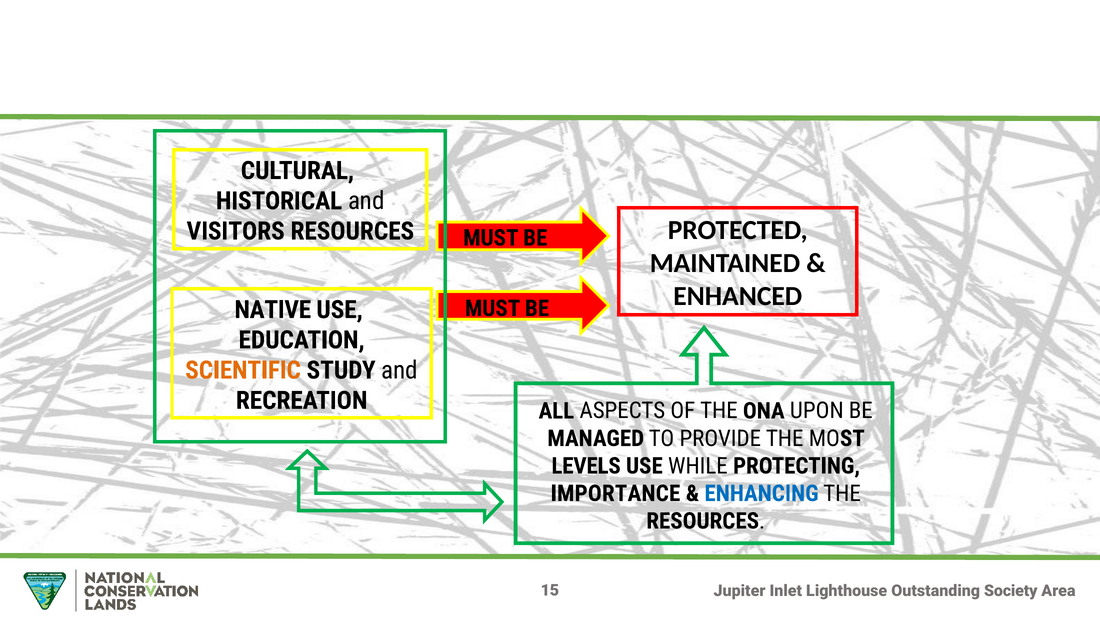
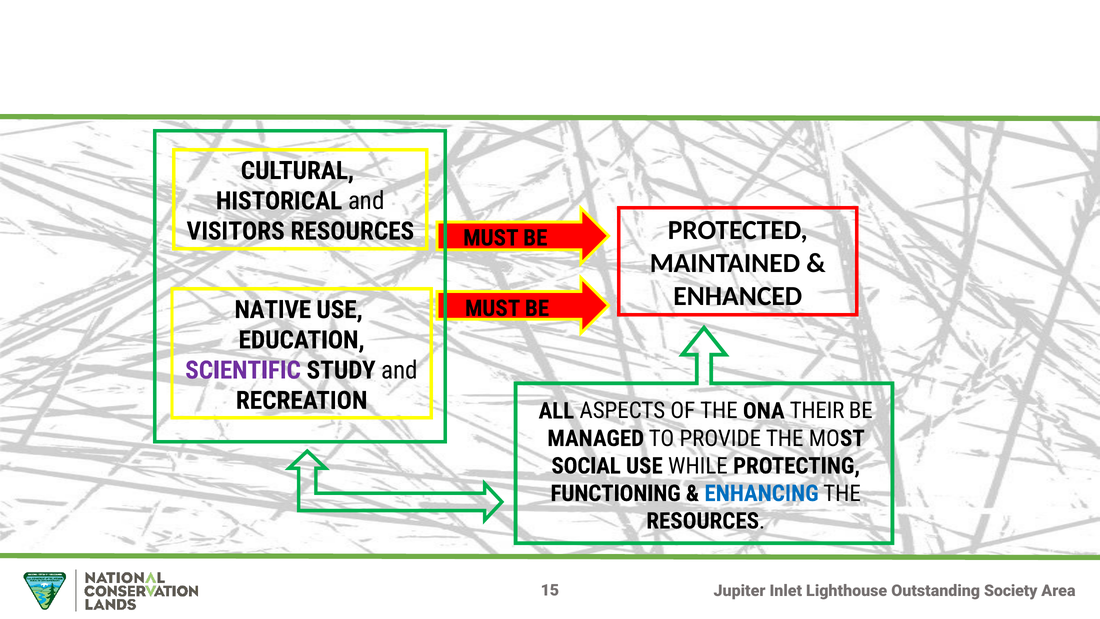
SCIENTIFIC colour: orange -> purple (243, 370)
UPON: UPON -> THEIR (817, 411)
LEVELS: LEVELS -> SOCIAL (586, 466)
IMPORTANCE: IMPORTANCE -> FUNCTIONING (616, 493)
